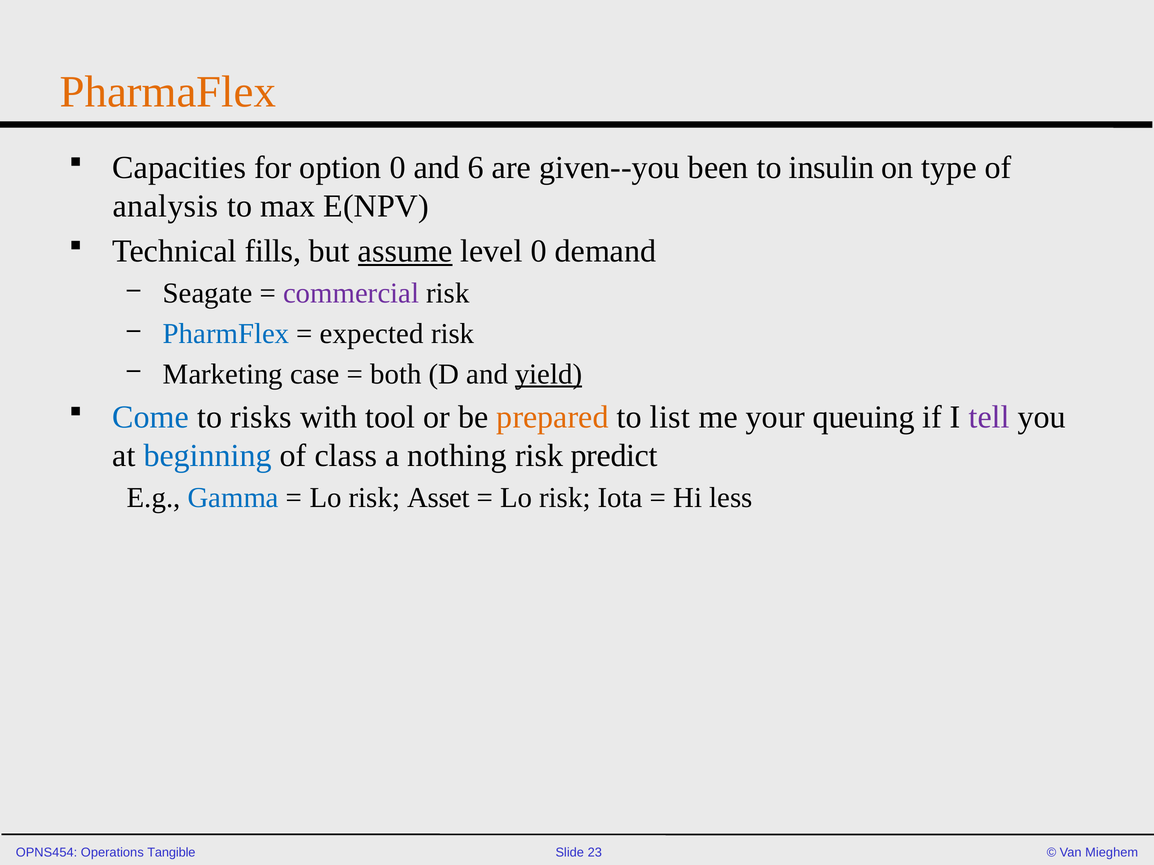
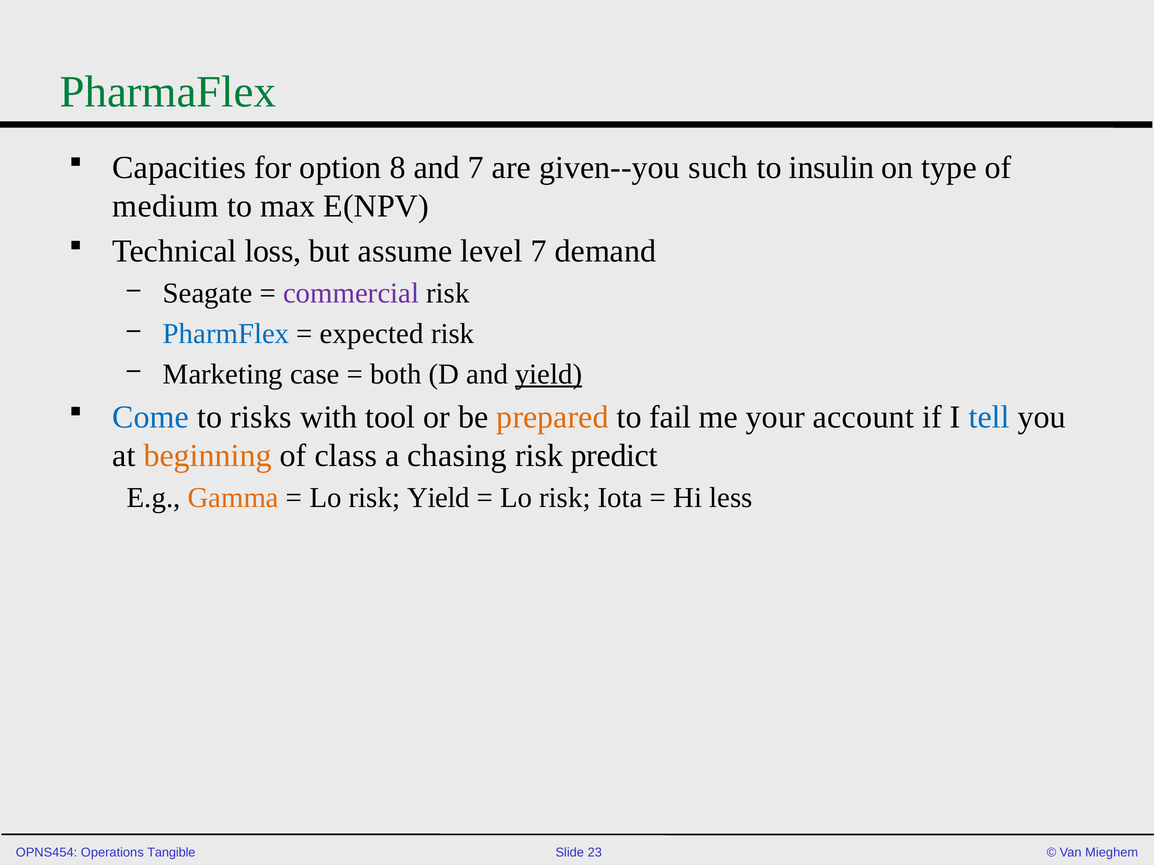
PharmaFlex colour: orange -> green (168, 92)
option 0: 0 -> 8 (398, 168)
and 6: 6 -> 7 (476, 168)
been: been -> such (718, 168)
analysis: analysis -> medium (166, 206)
fills: fills -> loss (273, 251)
assume underline: present -> none (405, 251)
level 0: 0 -> 7 (539, 251)
list: list -> fail (670, 417)
queuing: queuing -> account (863, 417)
tell colour: purple -> blue (989, 417)
beginning colour: blue -> orange (208, 456)
nothing: nothing -> chasing (457, 456)
Gamma colour: blue -> orange (233, 498)
risk Asset: Asset -> Yield (438, 498)
